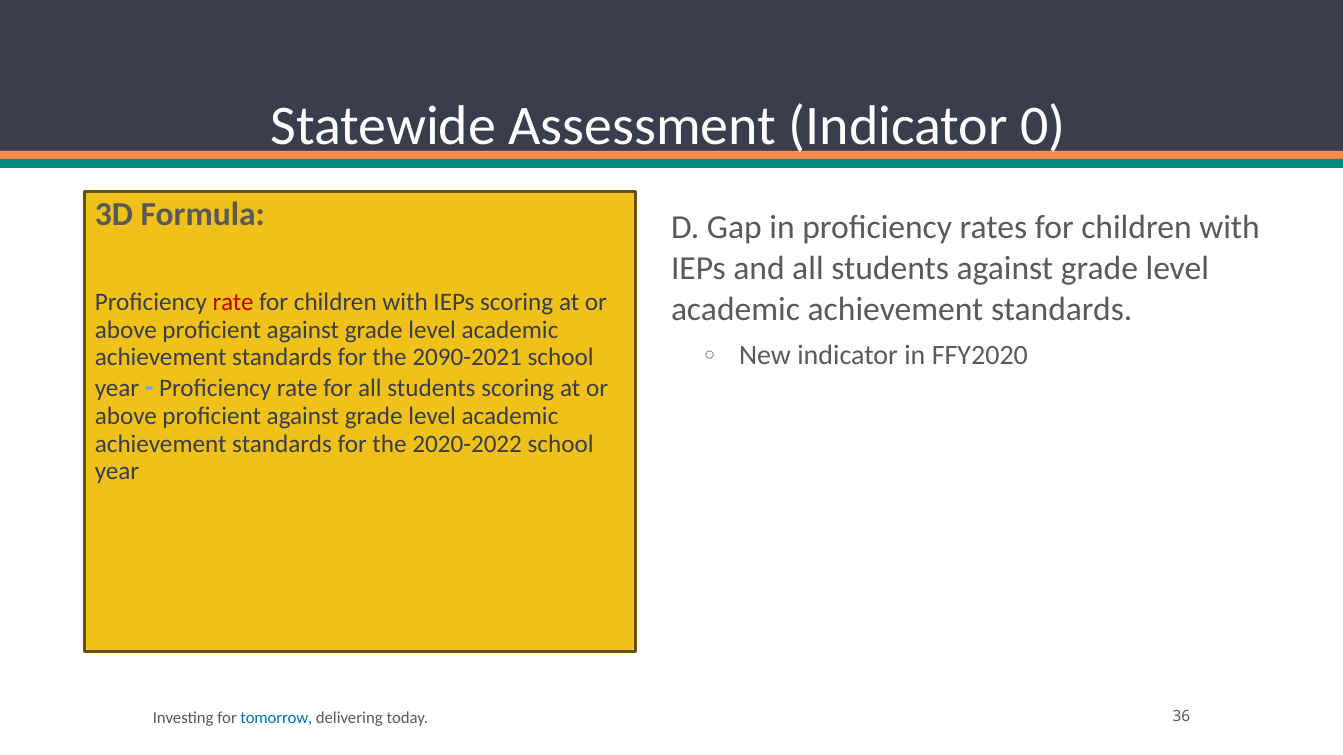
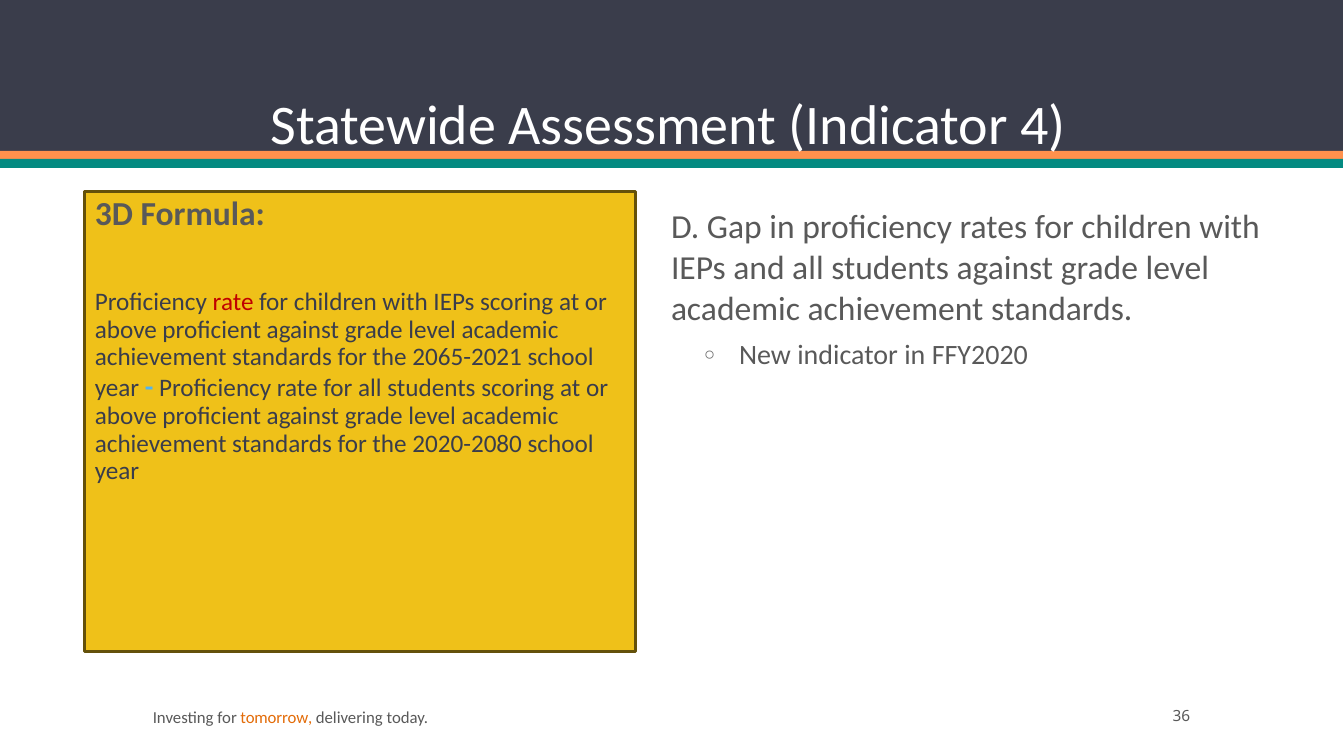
0: 0 -> 4 (1043, 126)
2090-2021: 2090-2021 -> 2065-2021 (467, 358)
2020-2022: 2020-2022 -> 2020-2080 (467, 444)
tomorrow colour: blue -> orange (276, 718)
